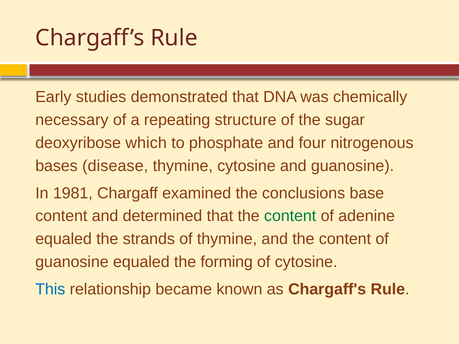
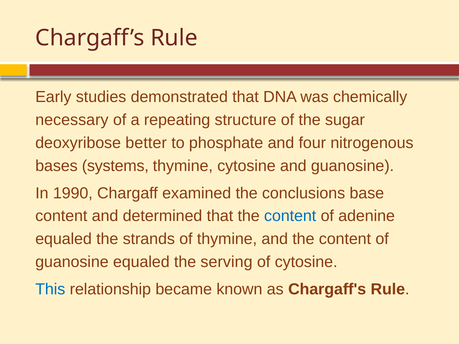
which: which -> better (146, 143)
disease: disease -> systems (115, 166)
1981: 1981 -> 1990 (73, 193)
content colour: green -> blue (290, 216)
forming: forming -> serving (227, 262)
